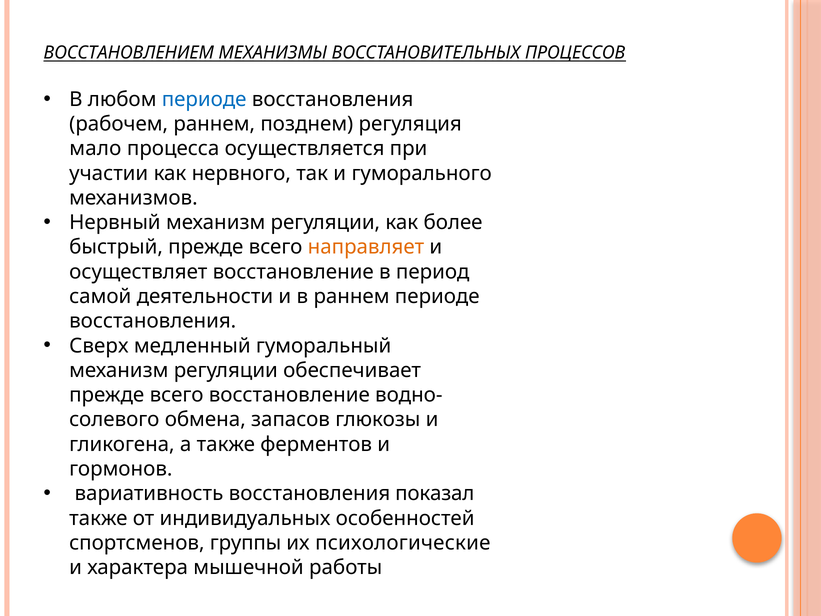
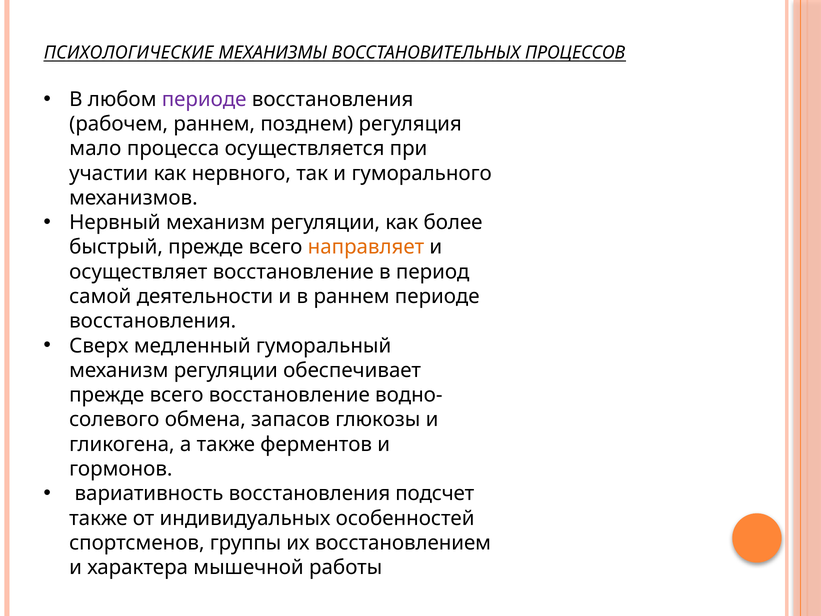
ВОССТАНОВЛЕНИЕМ: ВОССТАНОВЛЕНИЕМ -> ПСИХОЛОГИЧЕСКИЕ (129, 53)
периоде colour: blue -> purple (204, 99)
показал: показал -> подсчет (435, 493)
психологические: психологические -> восстановлением (403, 543)
